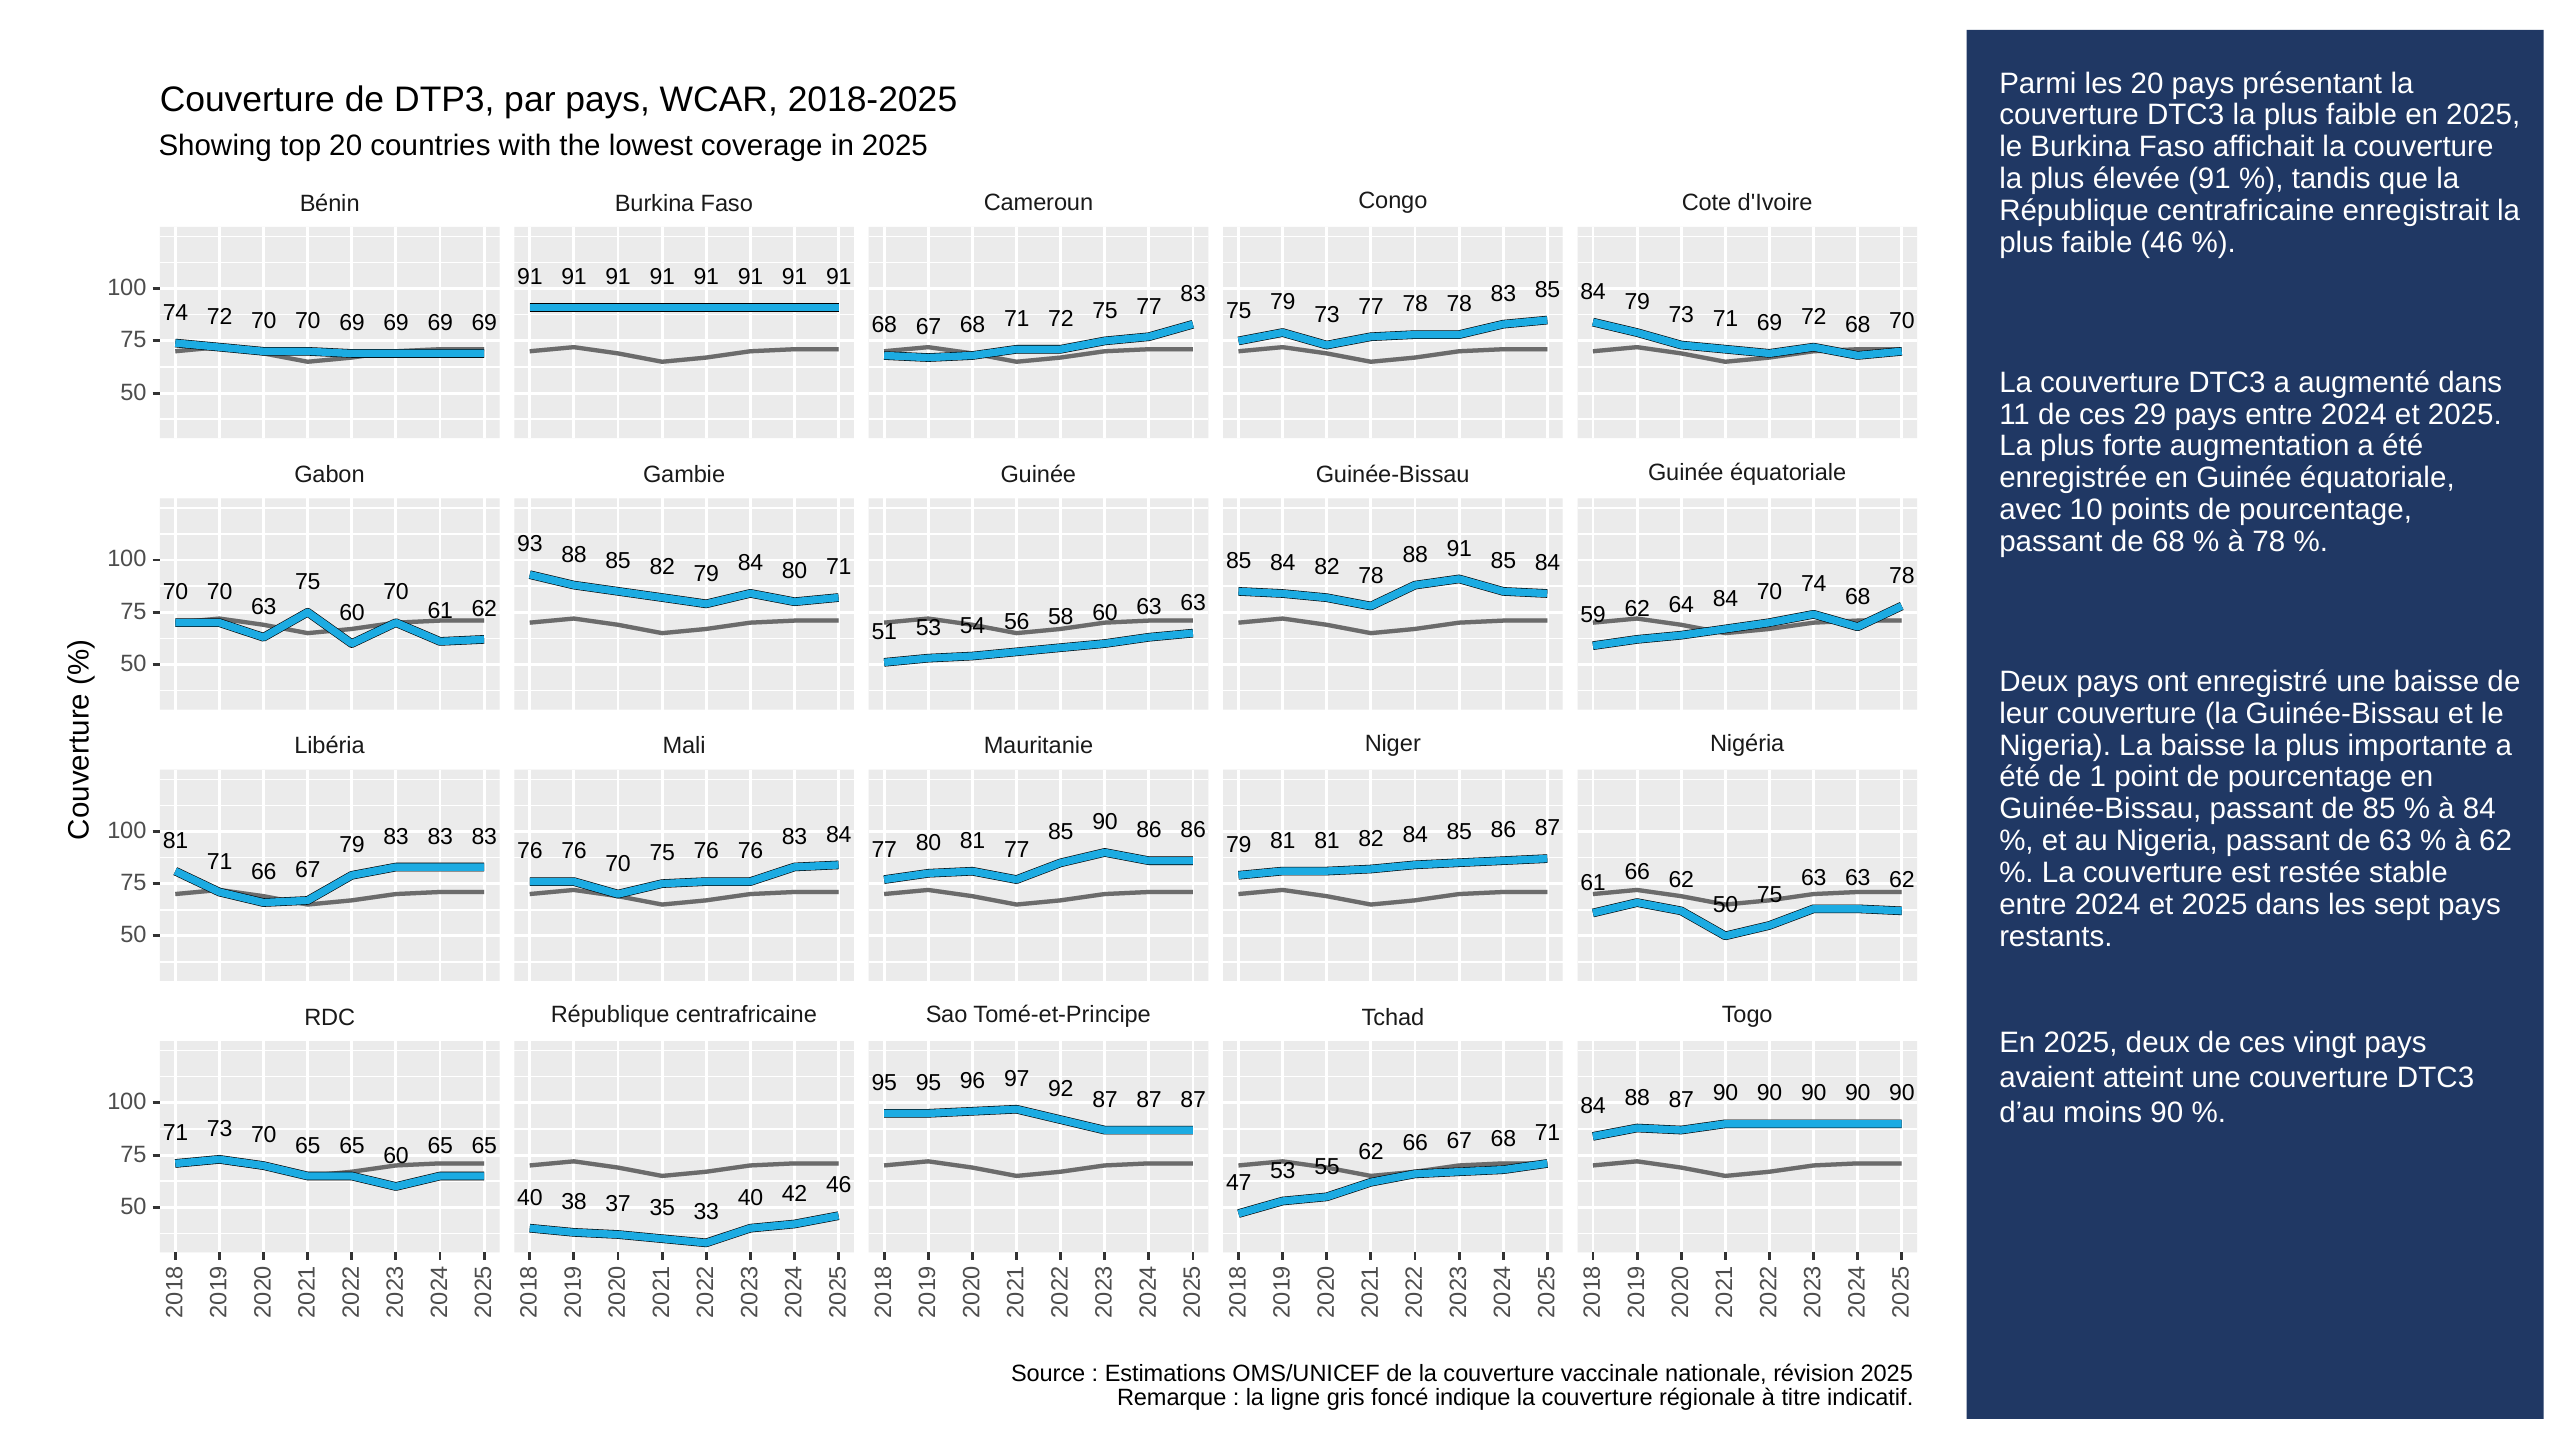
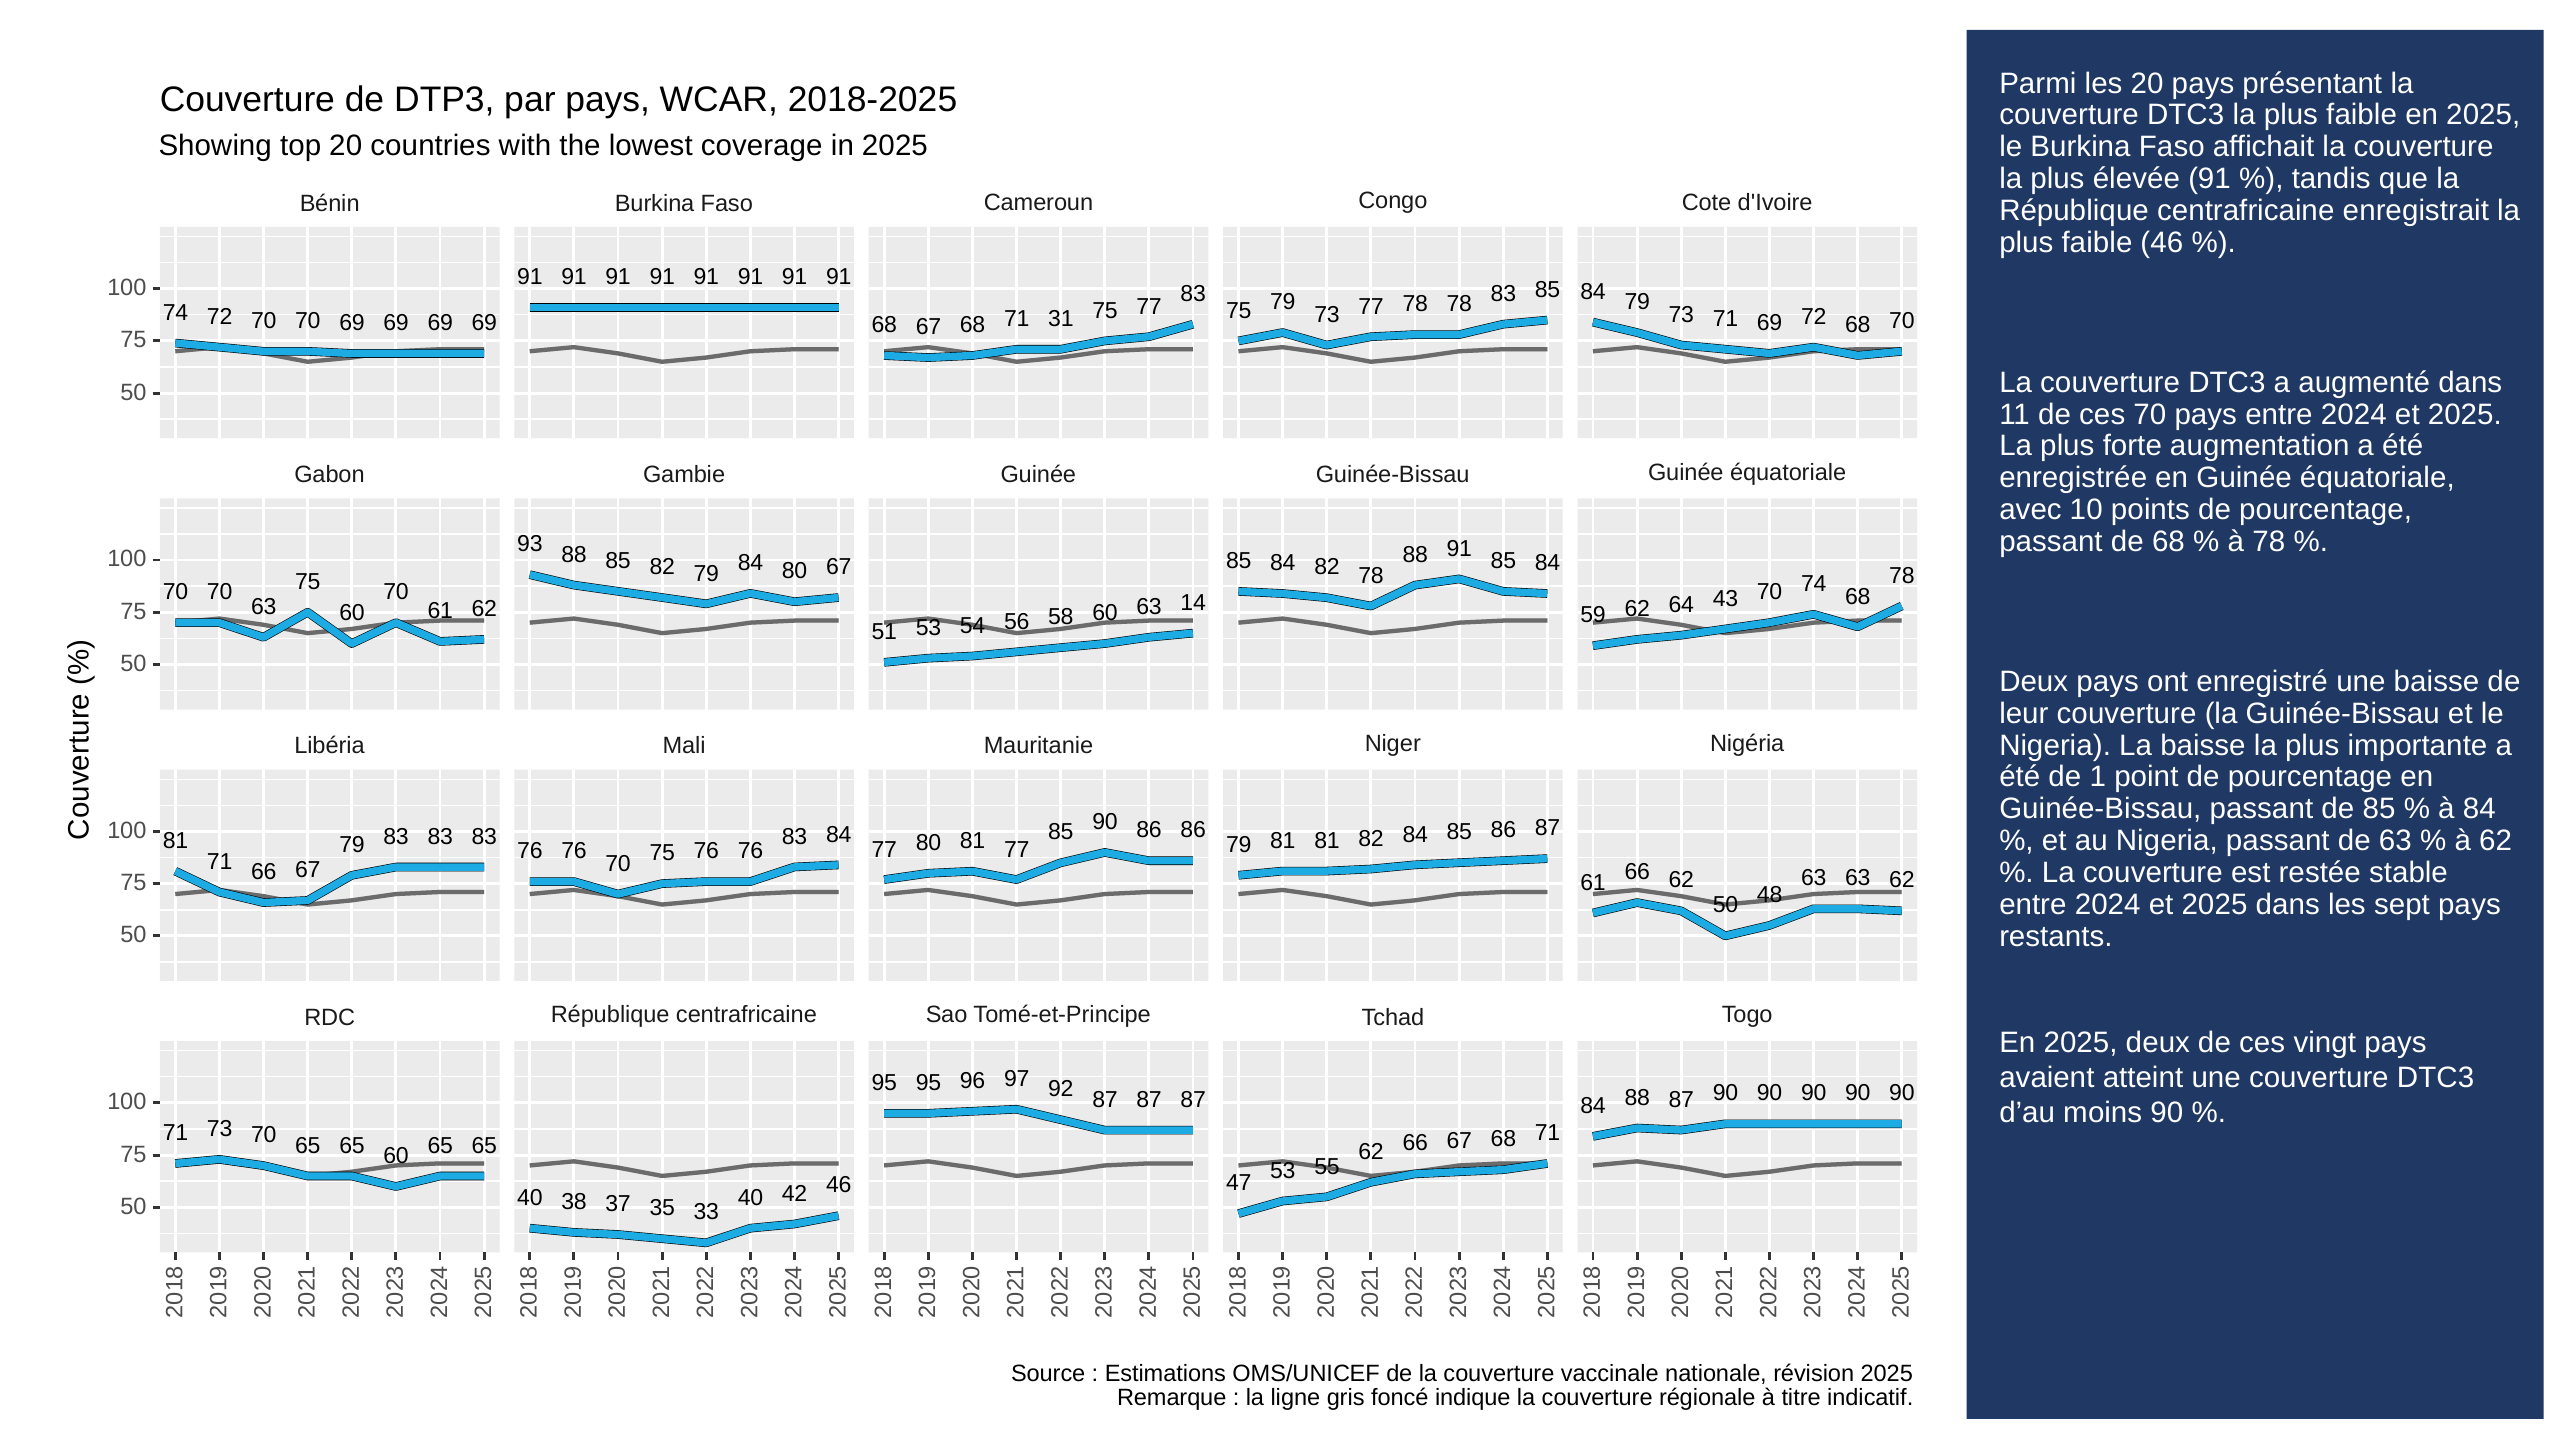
71 72: 72 -> 31 (1061, 319)
ces 29: 29 -> 70 (2150, 414)
80 71: 71 -> 67 (839, 567)
64 84: 84 -> 43 (1726, 599)
60 63 63: 63 -> 14 (1193, 603)
75: 75 -> 48 (1770, 895)
